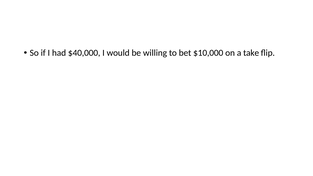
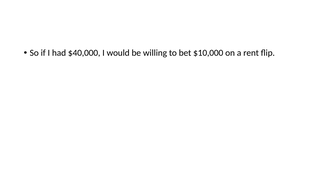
take: take -> rent (251, 53)
